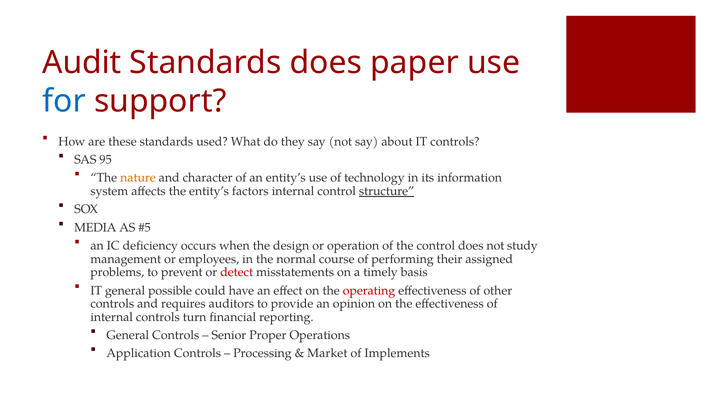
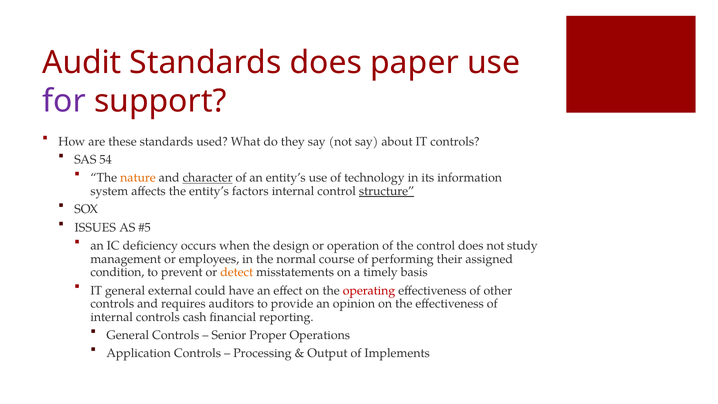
for colour: blue -> purple (64, 101)
95: 95 -> 54 (106, 160)
character underline: none -> present (208, 178)
MEDIA: MEDIA -> ISSUES (95, 227)
problems: problems -> condition (117, 272)
detect colour: red -> orange (237, 272)
possible: possible -> external (170, 290)
turn: turn -> cash (195, 317)
Market: Market -> Output (327, 353)
